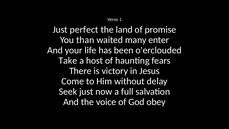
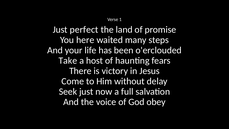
than: than -> here (85, 40)
enter: enter -> steps (159, 40)
